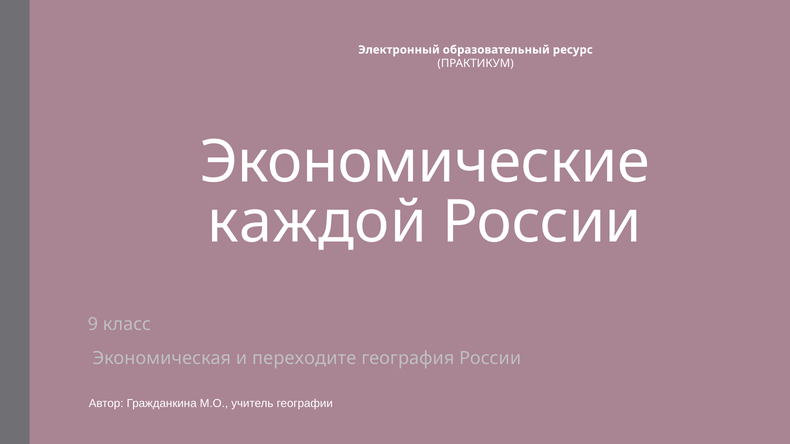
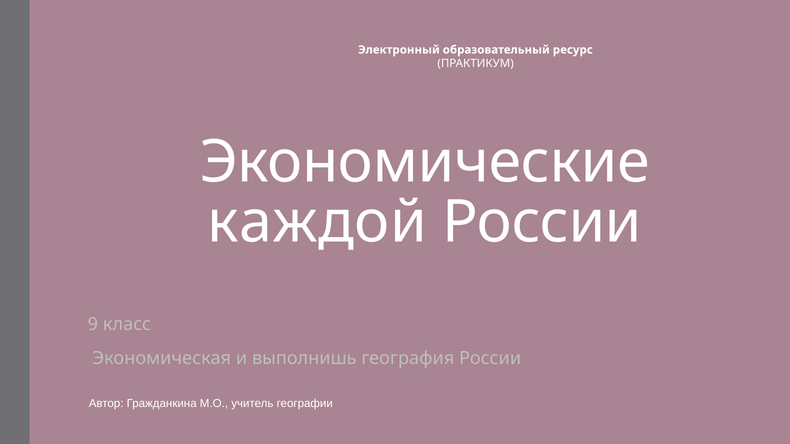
переходите: переходите -> выполнишь (304, 358)
